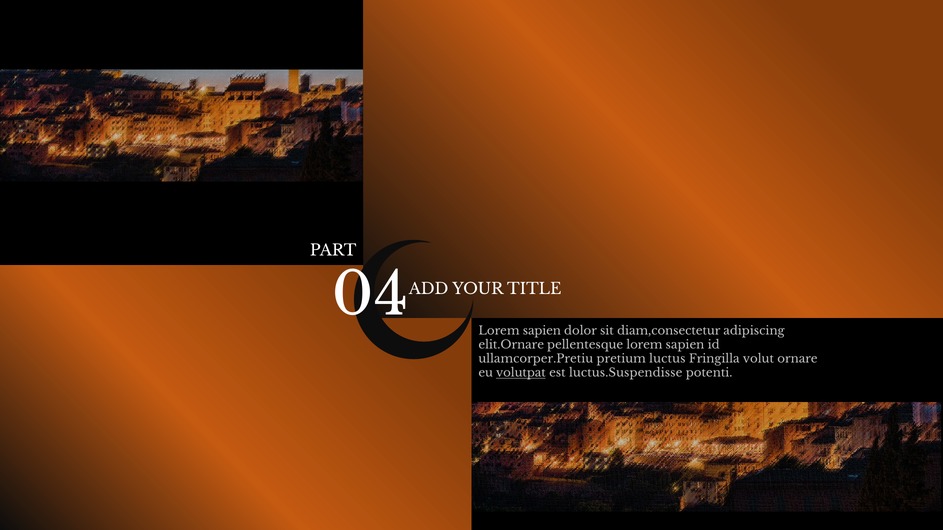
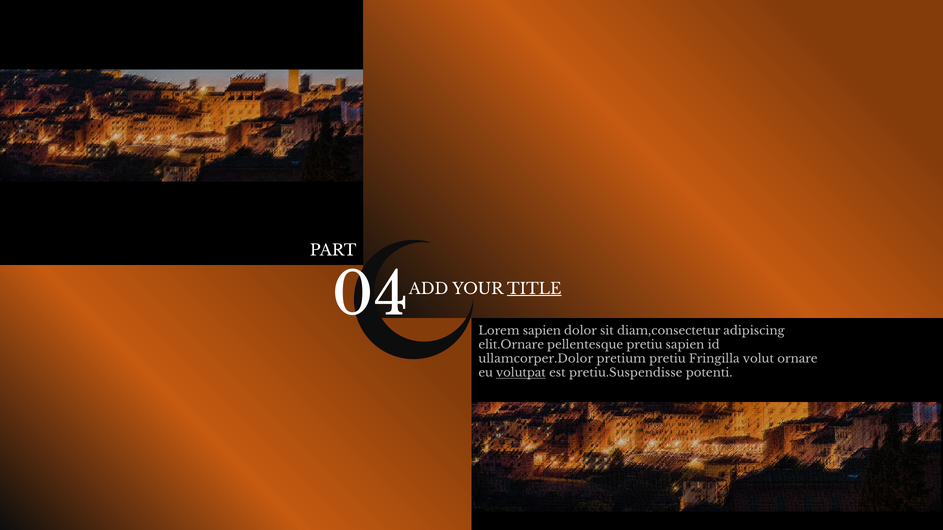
TITLE underline: none -> present (534, 289)
pellentesque lorem: lorem -> pretiu (644, 345)
ullamcorper.Pretiu: ullamcorper.Pretiu -> ullamcorper.Dolor (536, 359)
pretium luctus: luctus -> pretiu (667, 359)
luctus.Suspendisse: luctus.Suspendisse -> pretiu.Suspendisse (626, 373)
